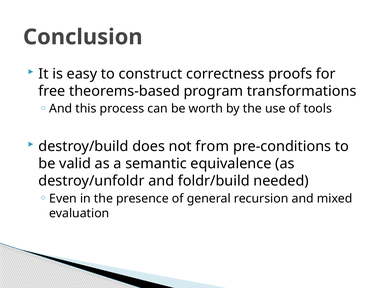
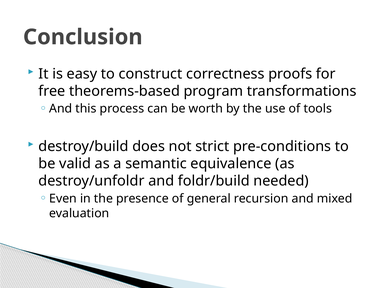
from: from -> strict (212, 147)
